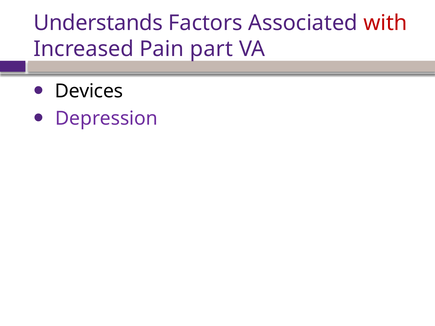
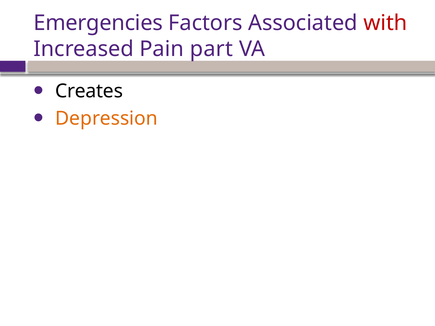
Understands: Understands -> Emergencies (98, 23)
Devices: Devices -> Creates (89, 91)
Depression colour: purple -> orange (107, 119)
